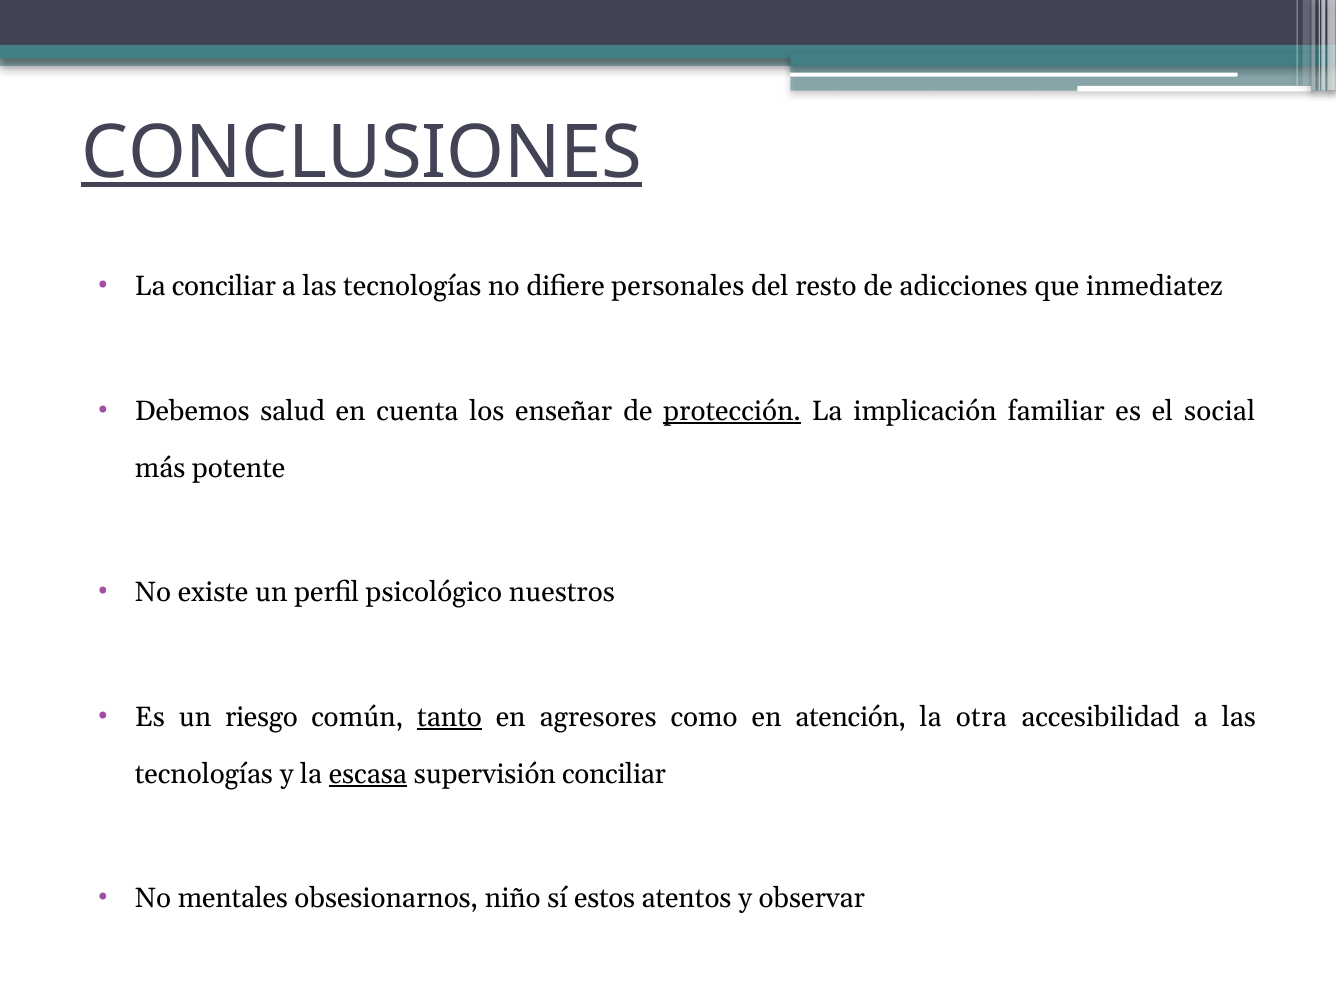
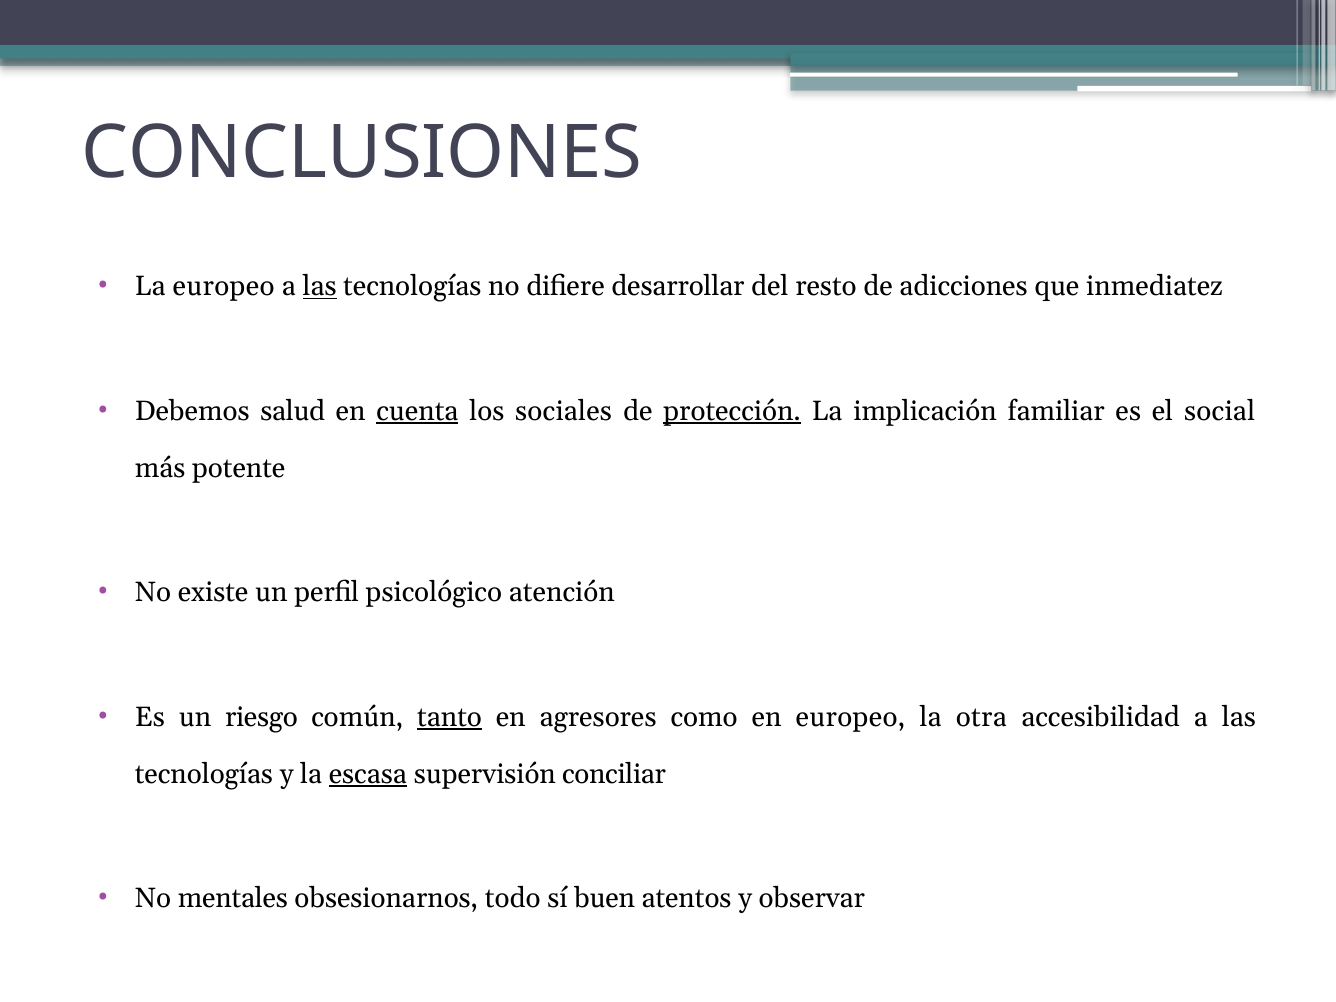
CONCLUSIONES underline: present -> none (362, 153)
La conciliar: conciliar -> europeo (224, 287)
las underline: none -> present (320, 287)
personales: personales -> desarrollar (678, 287)
cuenta underline: none -> present (417, 411)
enseñar: enseñar -> sociales (564, 411)
nuestros: nuestros -> atención (562, 593)
en atención: atención -> europeo (850, 717)
niño: niño -> todo (513, 899)
estos: estos -> buen (605, 899)
